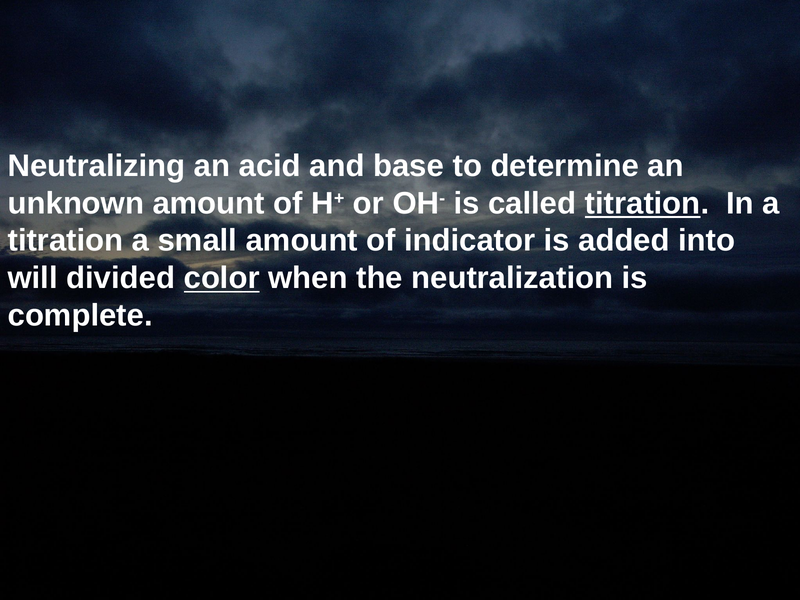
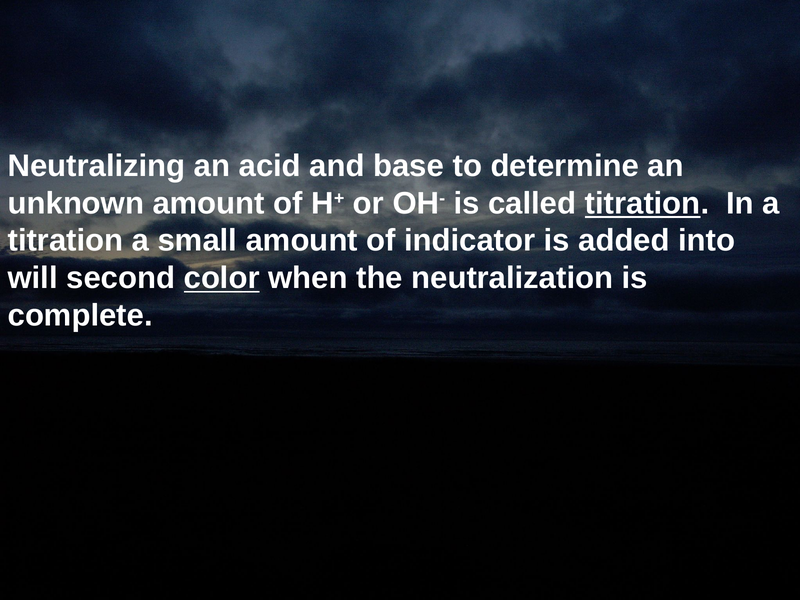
divided: divided -> second (121, 278)
